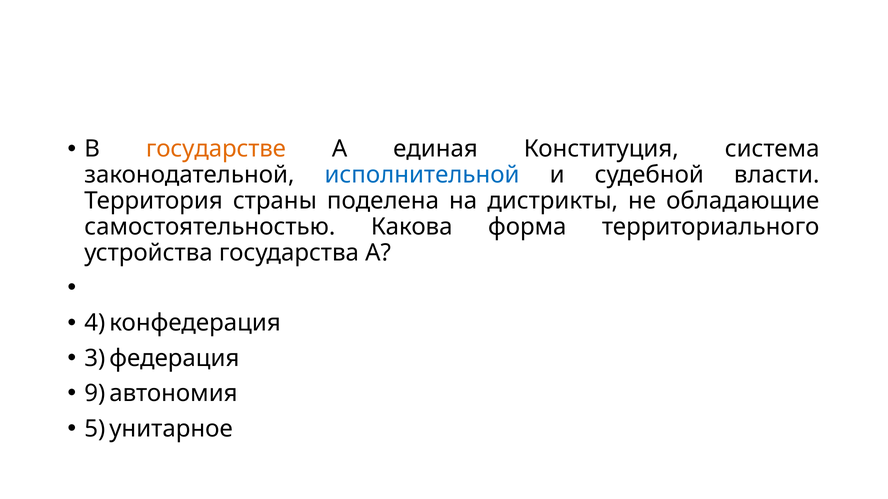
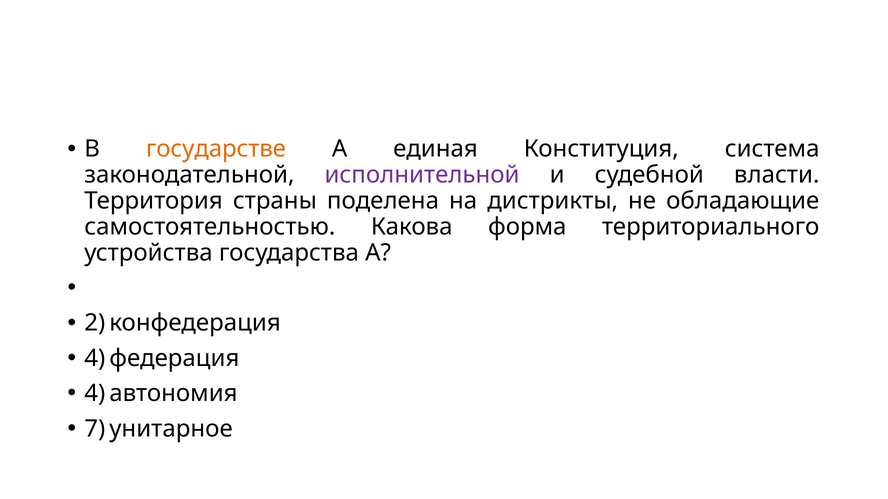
исполнительной colour: blue -> purple (422, 175)
4: 4 -> 2 (95, 323)
3: 3 -> 4 (95, 359)
9: 9 -> 4 (95, 394)
5: 5 -> 7 (95, 429)
